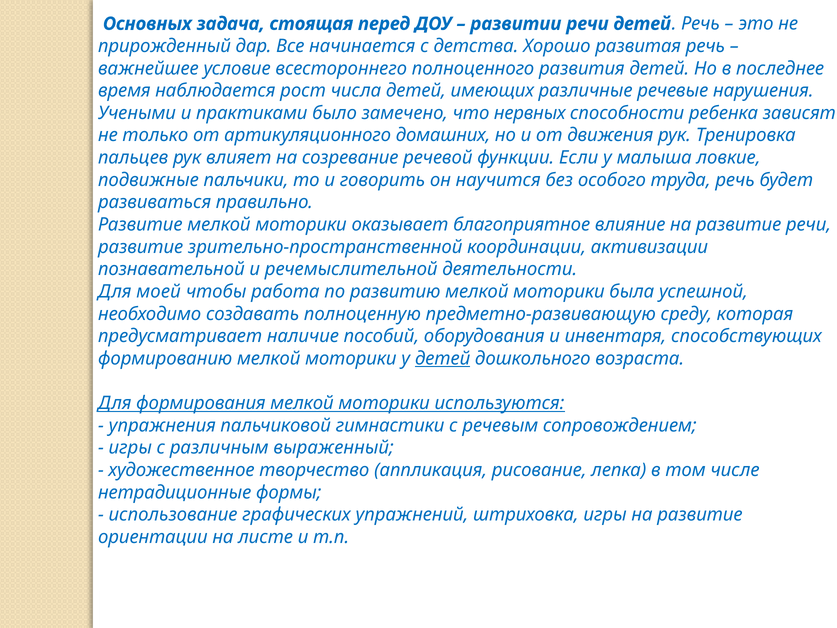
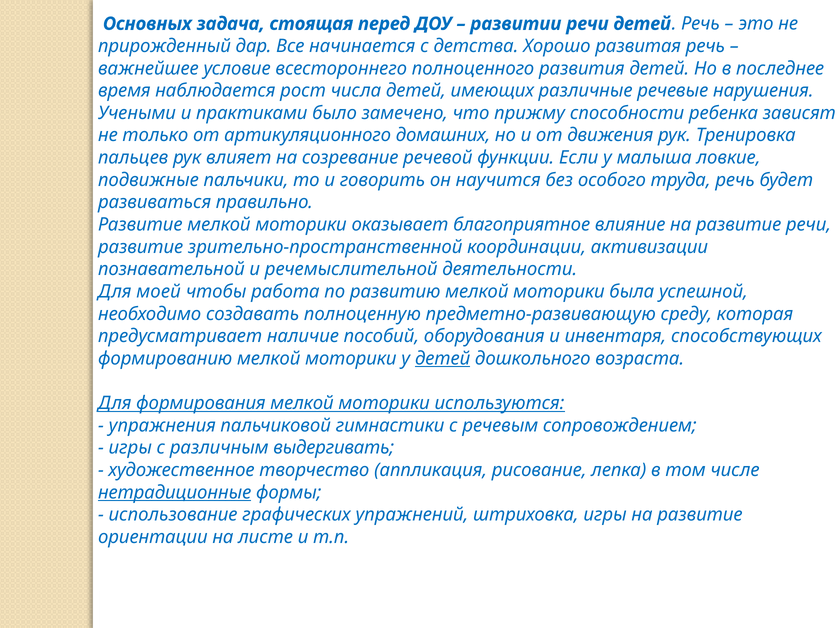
нервных: нервных -> прижму (530, 113)
выраженный: выраженный -> выдергивать (334, 448)
нетрадиционные underline: none -> present (175, 492)
